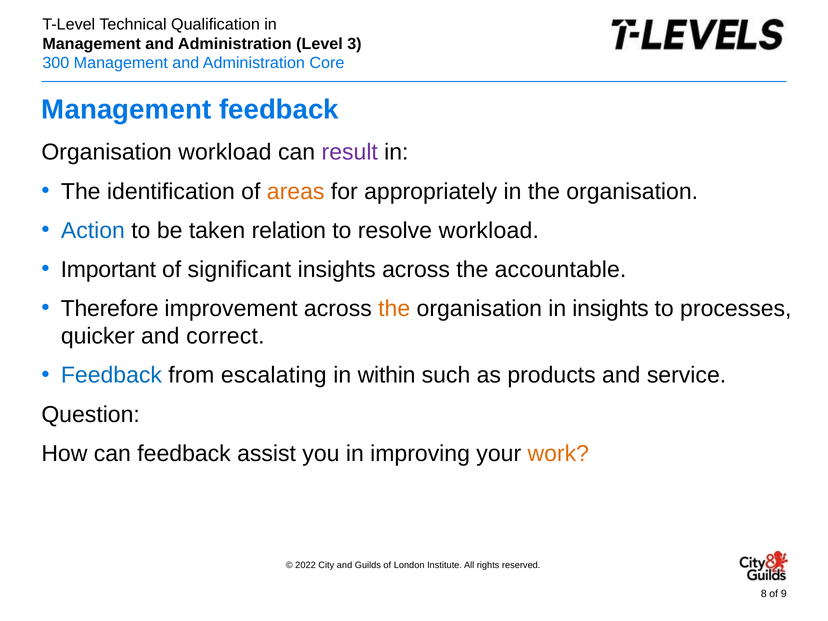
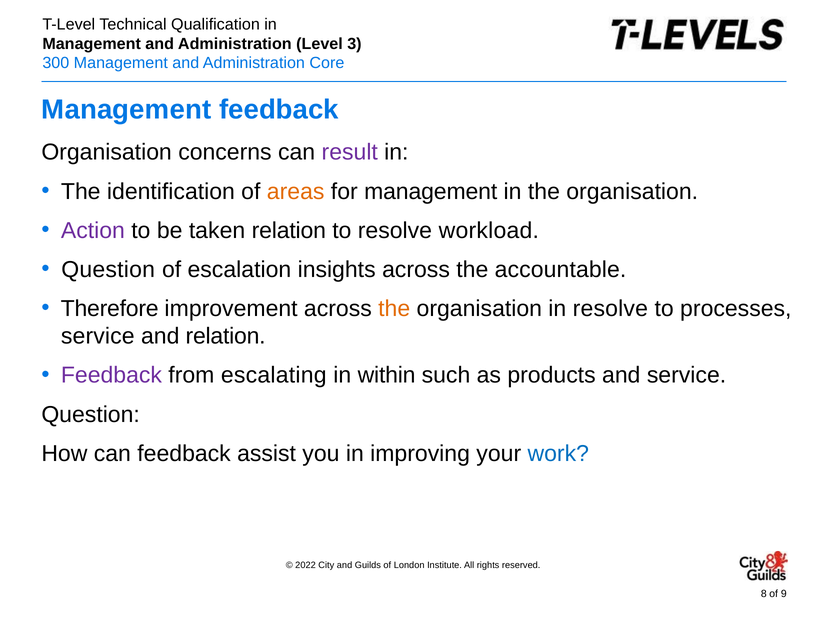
Organisation workload: workload -> concerns (225, 152)
for appropriately: appropriately -> management (431, 191)
Action colour: blue -> purple (93, 231)
Important: Important -> Question (108, 270)
significant: significant -> escalation (239, 270)
in insights: insights -> resolve (610, 309)
quicker: quicker -> service (98, 336)
and correct: correct -> relation (226, 336)
Feedback colour: blue -> purple (111, 375)
work colour: orange -> blue (558, 454)
